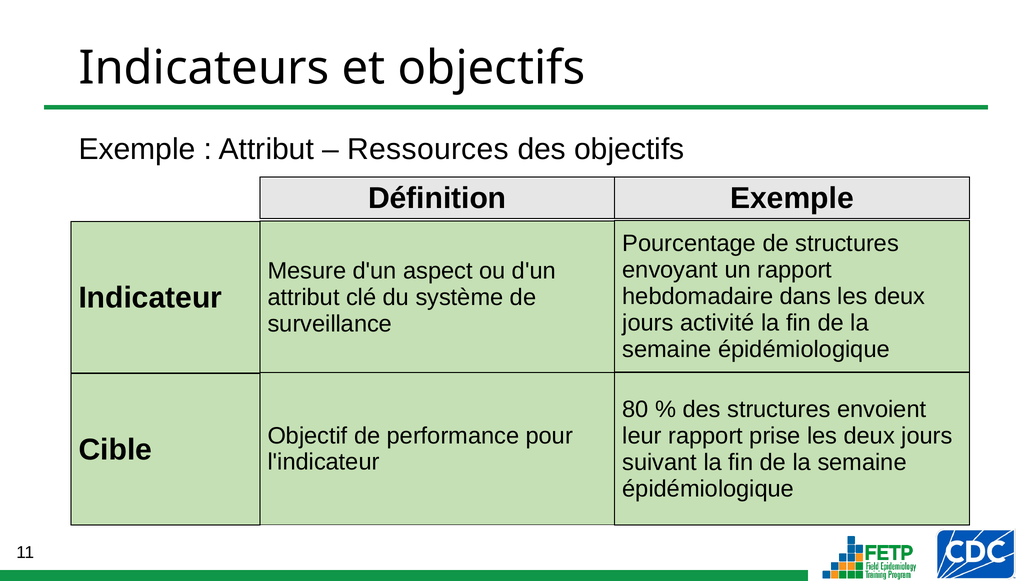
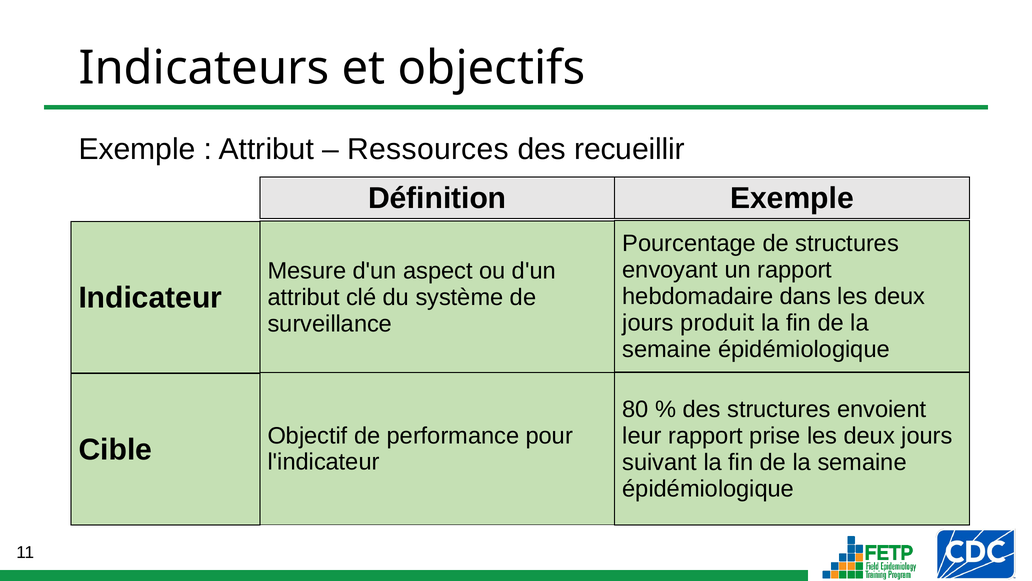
des objectifs: objectifs -> recueillir (629, 149)
activité: activité -> produit (717, 323)
